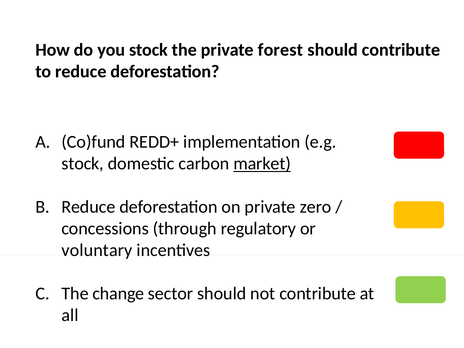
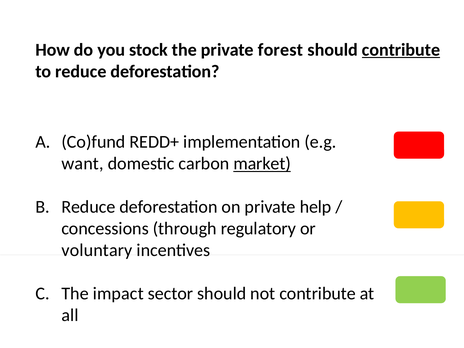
contribute underline: none -> present (401, 50)
stock: stock -> want (83, 164)
zero: zero -> help (316, 207)
change: change -> impact (118, 294)
